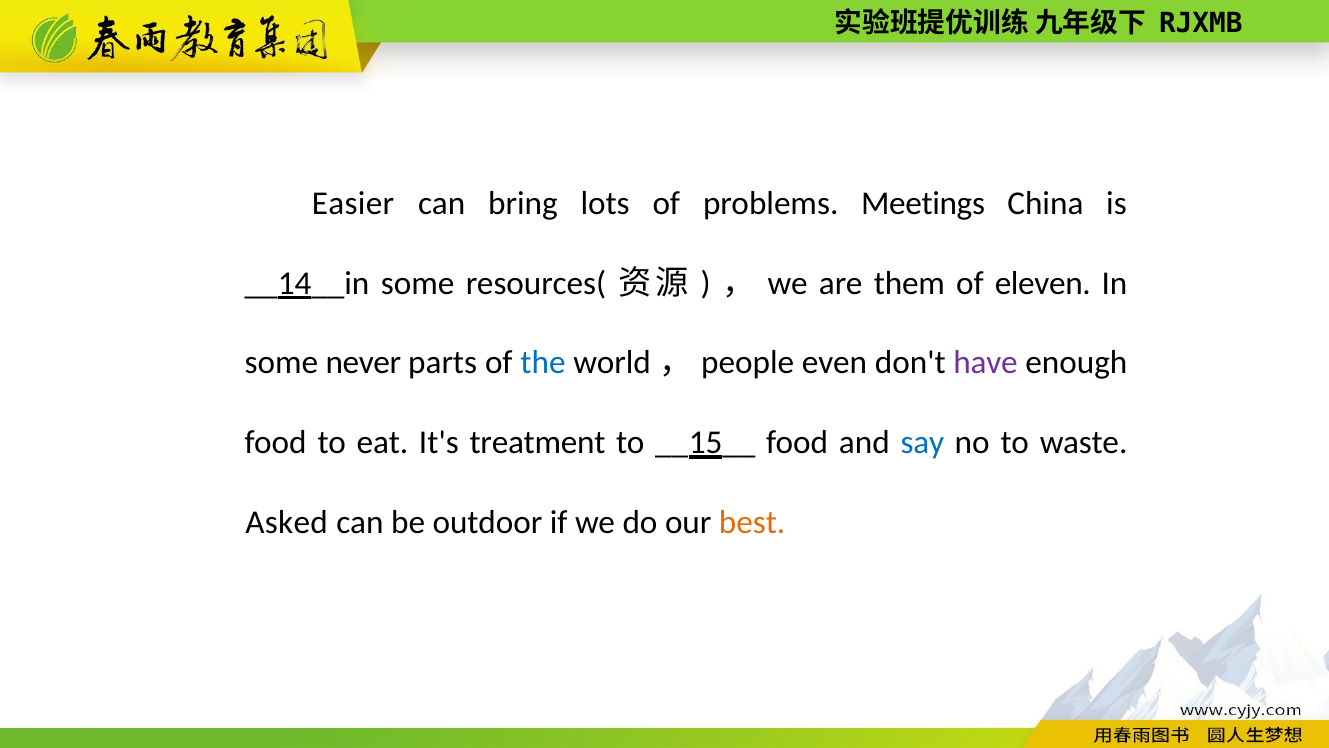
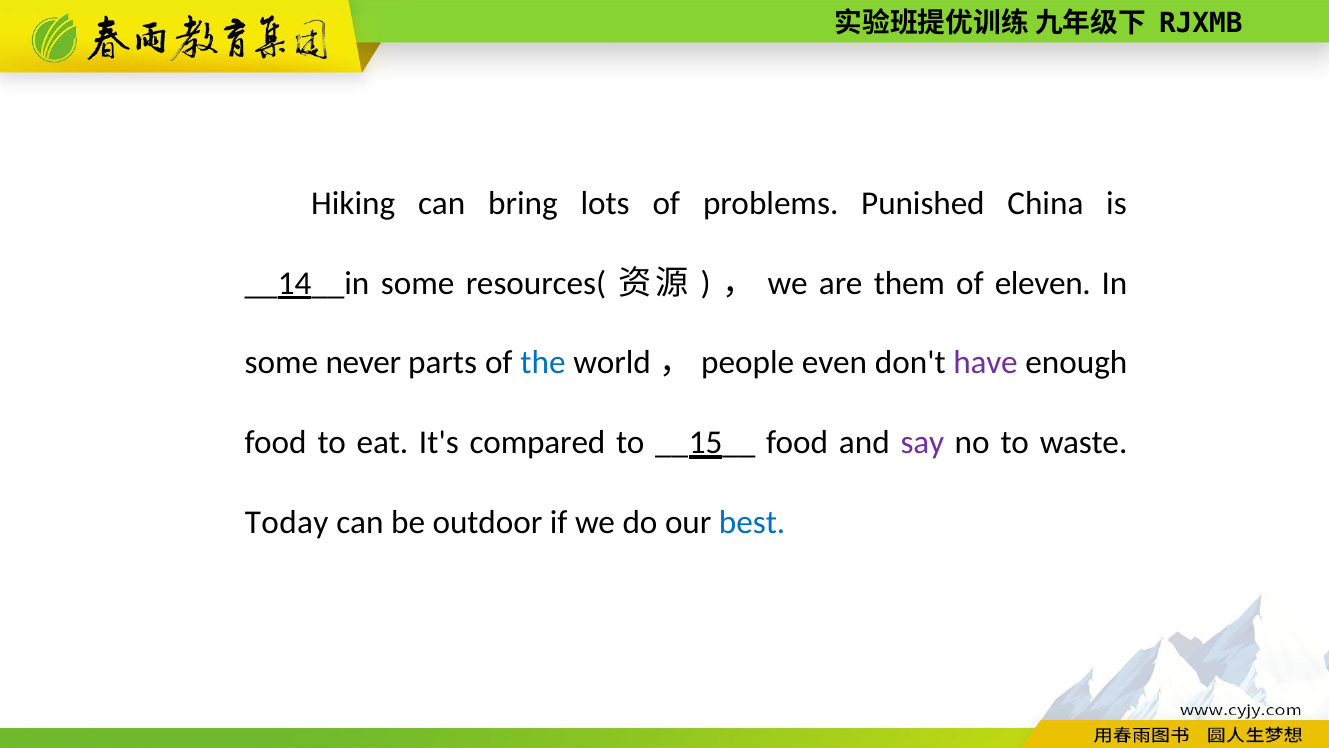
Easier: Easier -> Hiking (353, 203)
Meetings: Meetings -> Punished (923, 203)
treatment: treatment -> compared (537, 442)
say colour: blue -> purple (922, 442)
Asked: Asked -> Today (287, 522)
best colour: orange -> blue (752, 522)
